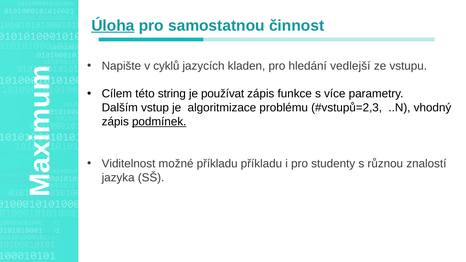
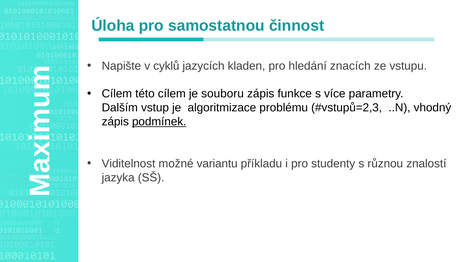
Úloha underline: present -> none (113, 26)
vedlejší: vedlejší -> znacích (350, 66)
této string: string -> cílem (172, 94)
používat: používat -> souboru (223, 94)
možné příkladu: příkladu -> variantu (217, 164)
